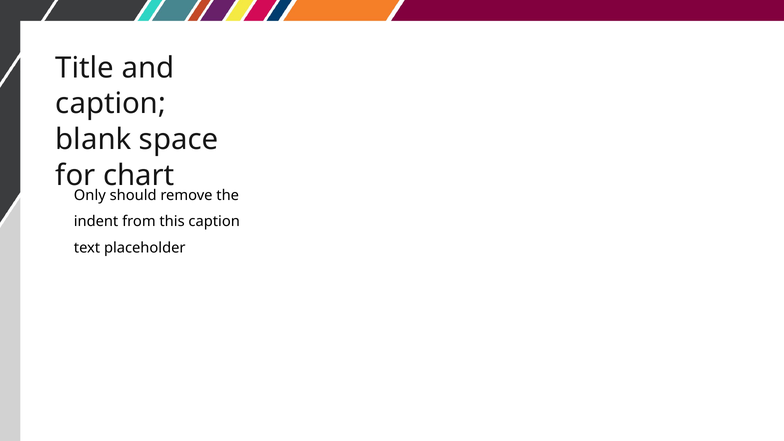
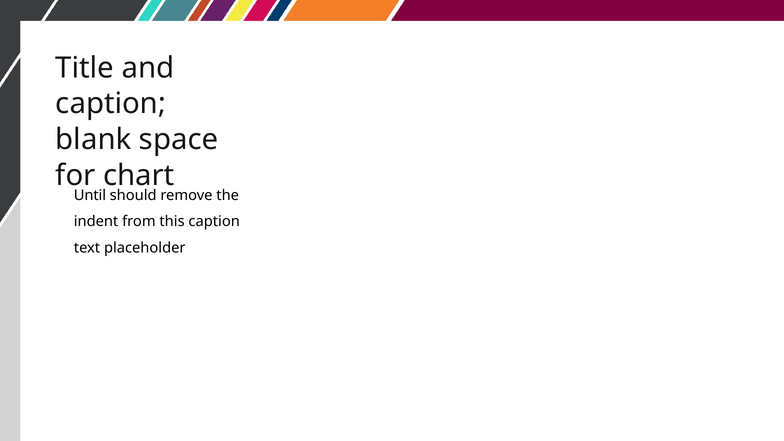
Only: Only -> Until (90, 195)
